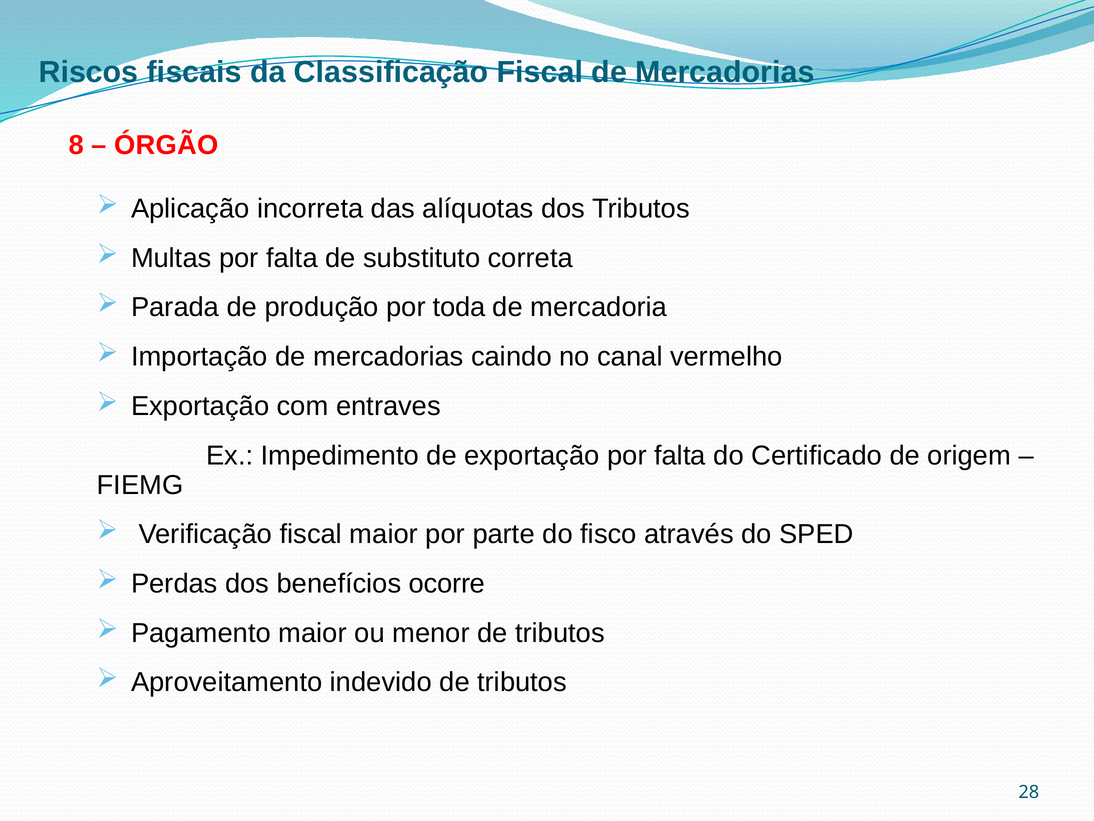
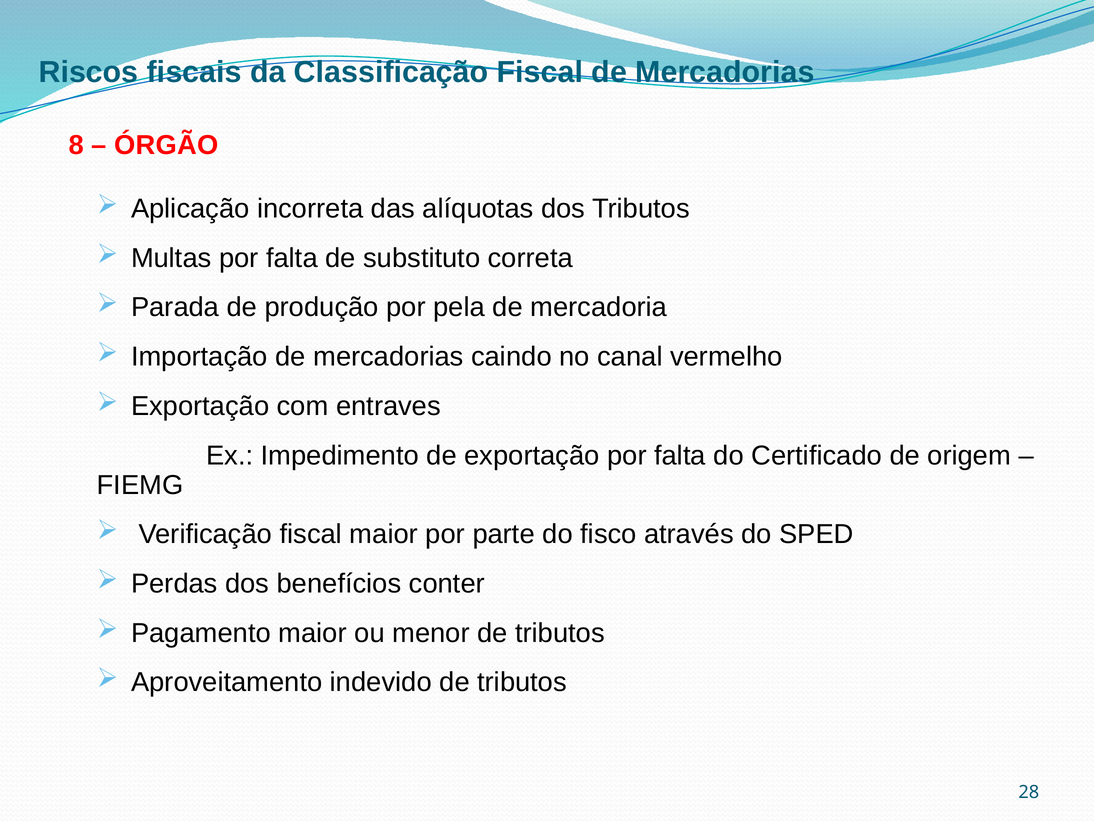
toda: toda -> pela (459, 307)
ocorre: ocorre -> conter (447, 583)
